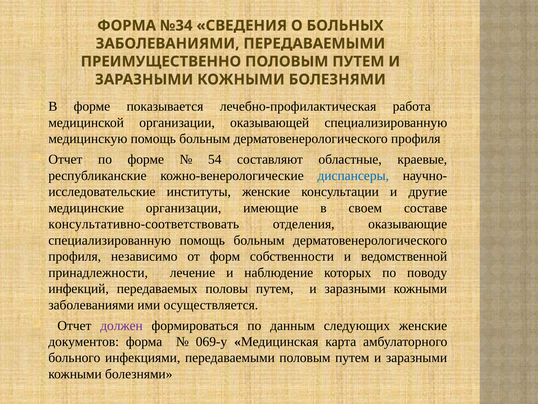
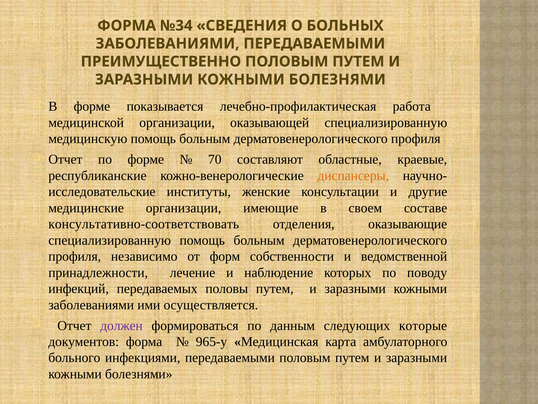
54: 54 -> 70 (215, 159)
диспансеры colour: blue -> orange (353, 175)
следующих женские: женские -> которые (423, 325)
069-у: 069-у -> 965-у (212, 341)
